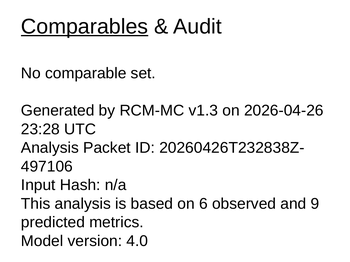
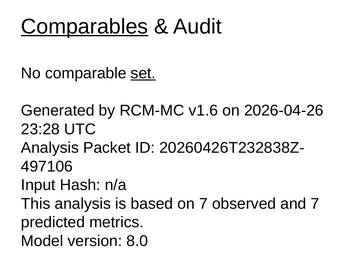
set underline: none -> present (143, 73)
v1.3: v1.3 -> v1.6 (203, 111)
on 6: 6 -> 7 (203, 204)
and 9: 9 -> 7 (315, 204)
4.0: 4.0 -> 8.0 (137, 241)
